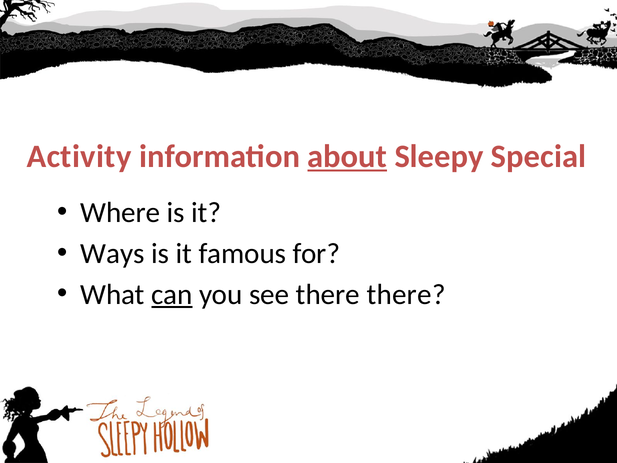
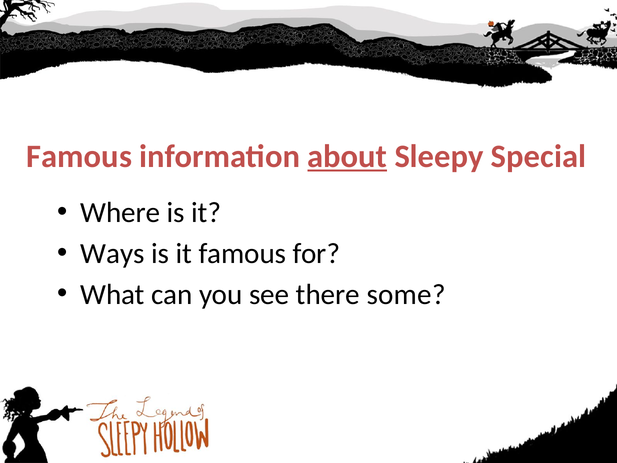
Activity: Activity -> Famous (79, 156)
can underline: present -> none (172, 294)
there there: there -> some (406, 294)
